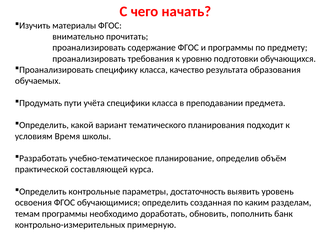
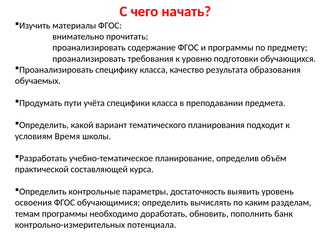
созданная: созданная -> вычислять (211, 202)
примерную: примерную -> потенциала (152, 224)
